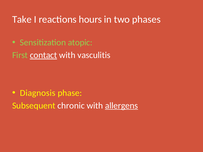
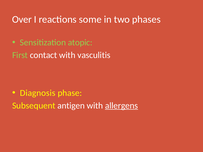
Take: Take -> Over (22, 19)
hours: hours -> some (90, 19)
contact underline: present -> none (43, 55)
chronic: chronic -> antigen (71, 106)
